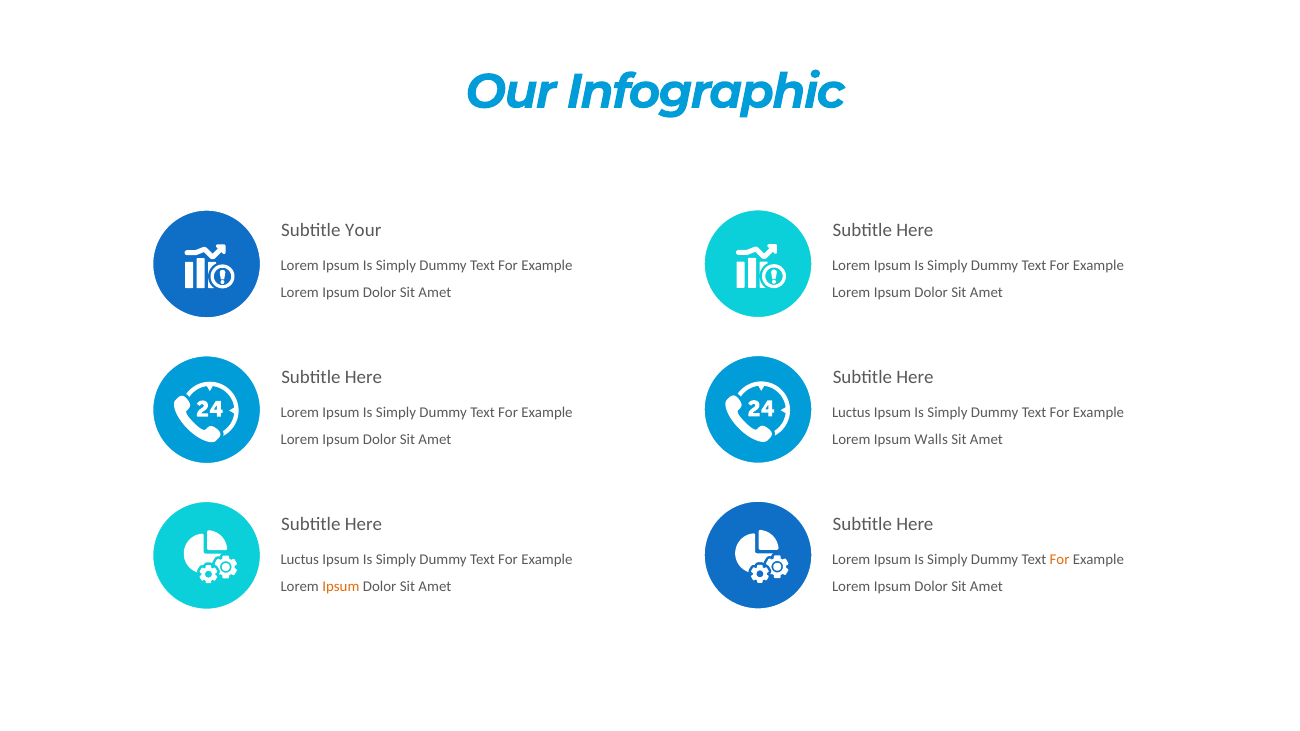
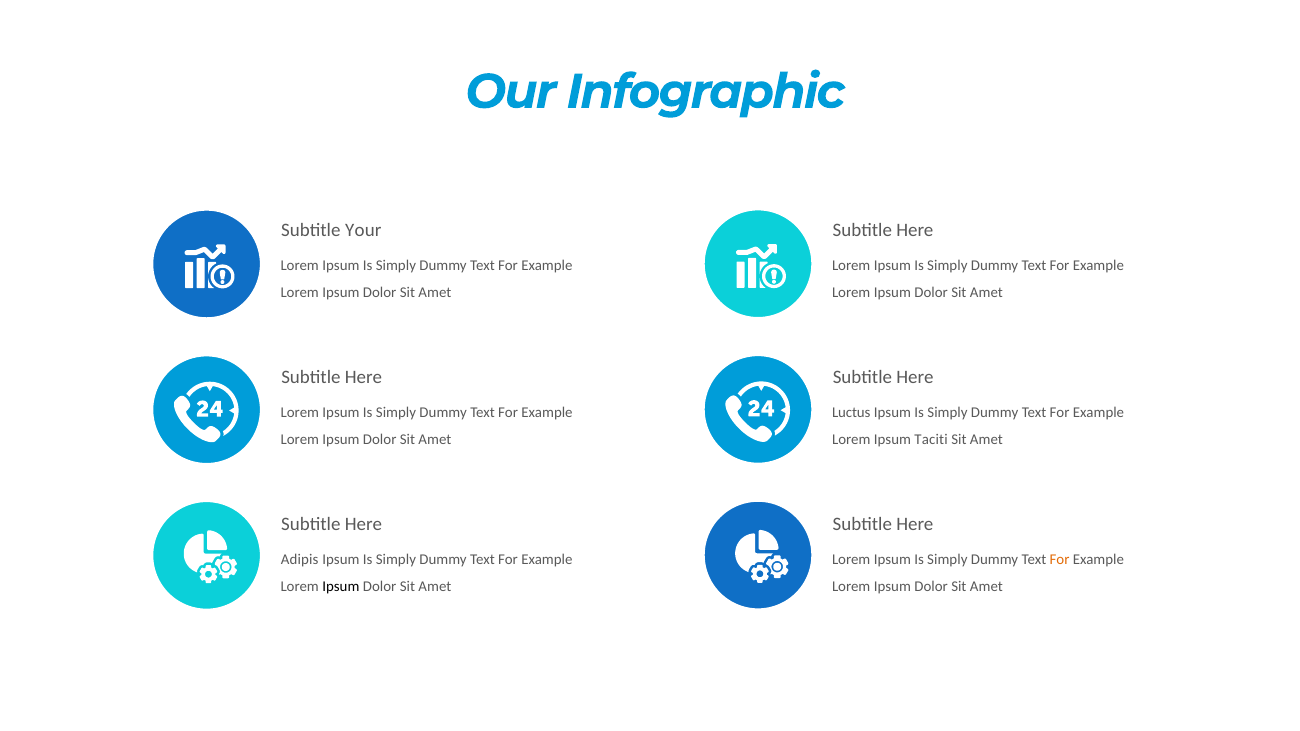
Walls: Walls -> Taciti (931, 440)
Luctus: Luctus -> Adipis (300, 560)
Ipsum colour: orange -> black (341, 587)
